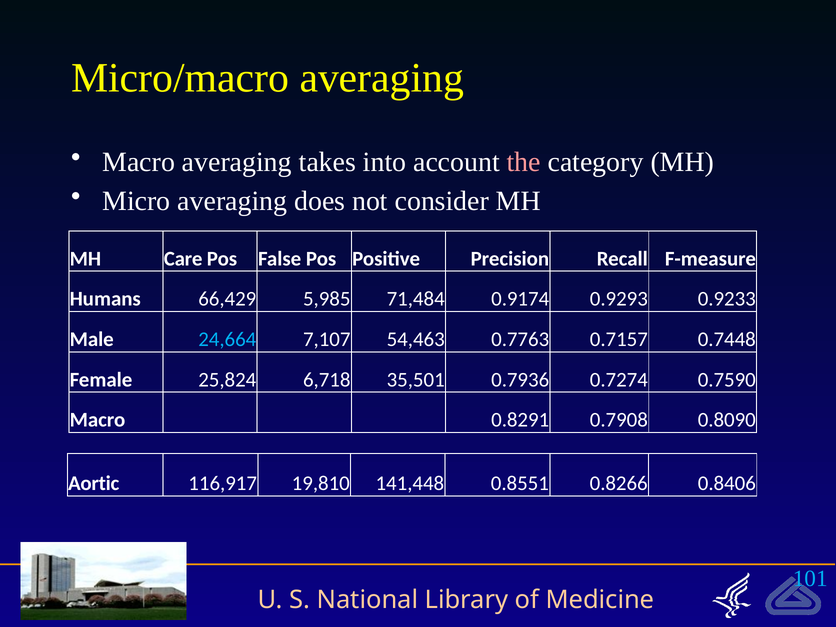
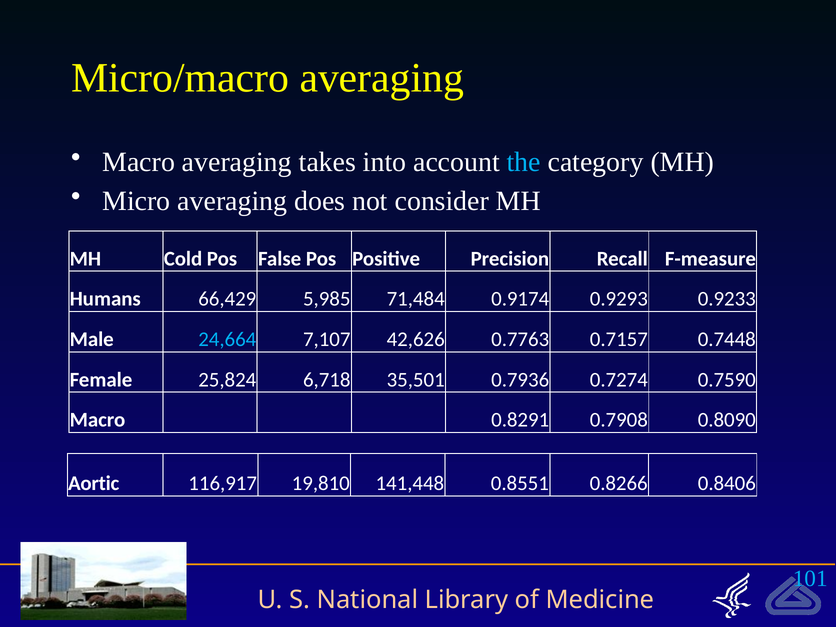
the colour: pink -> light blue (524, 162)
Care: Care -> Cold (183, 259)
54,463: 54,463 -> 42,626 (416, 339)
